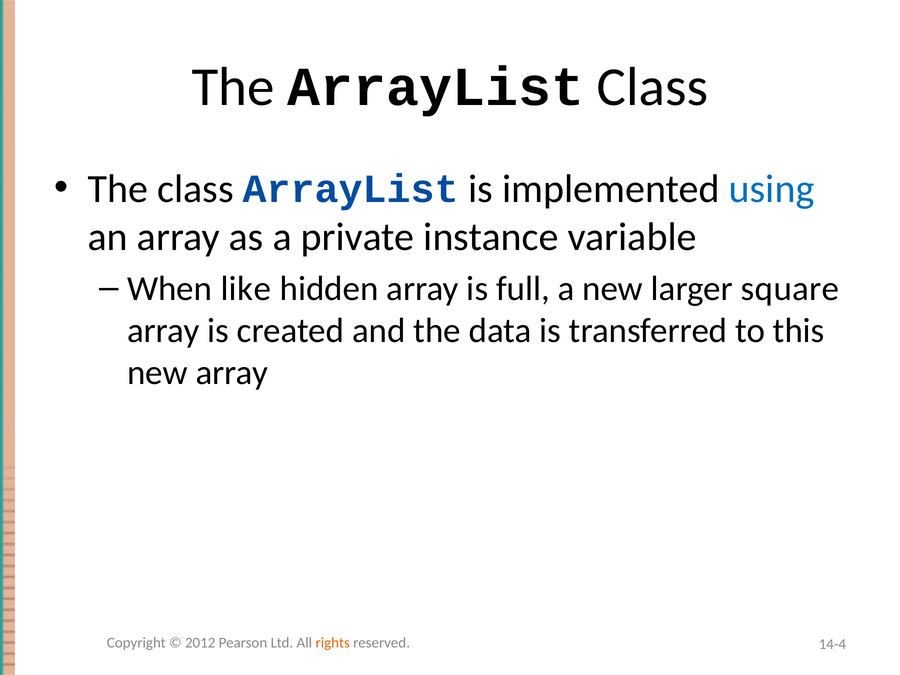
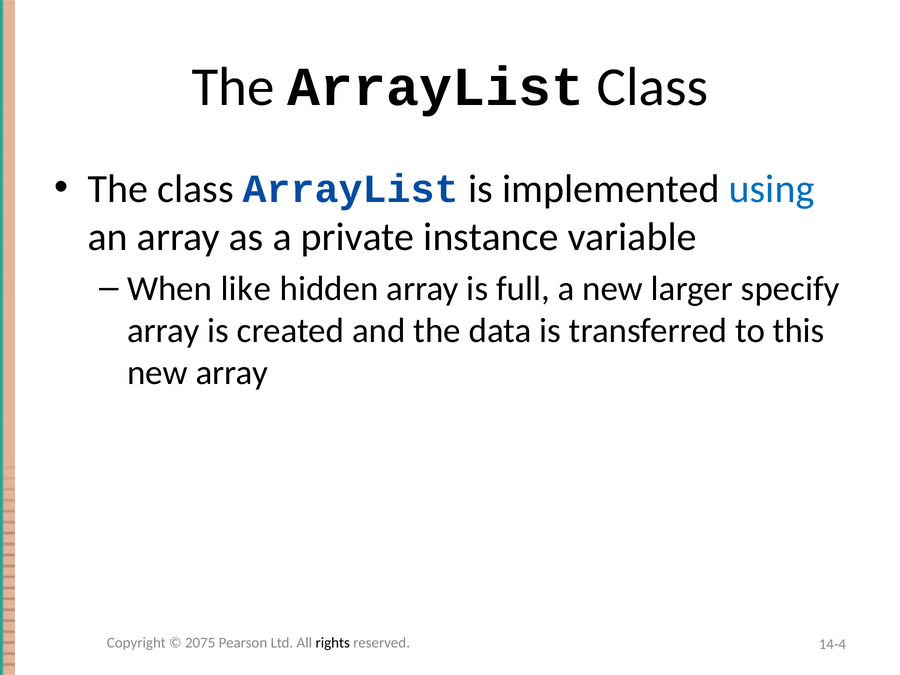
square: square -> specify (790, 288)
2012: 2012 -> 2075 (200, 643)
rights colour: orange -> black (333, 643)
